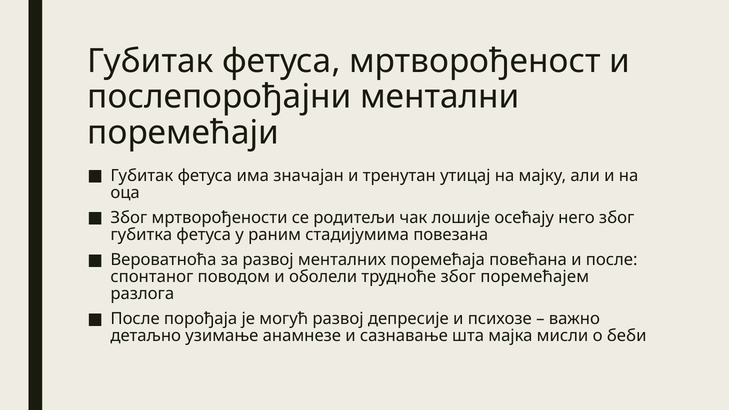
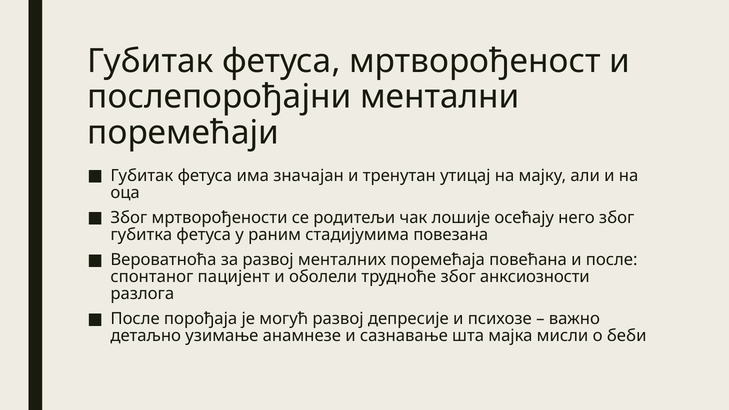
поводом: поводом -> пацијент (234, 277)
поремећајем: поремећајем -> анксиозности (535, 277)
